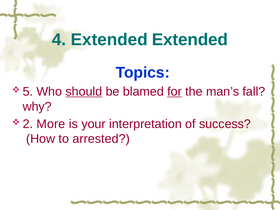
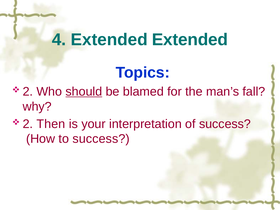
5: 5 -> 2 (28, 92)
for underline: present -> none (175, 92)
More: More -> Then (51, 124)
to arrested: arrested -> success (101, 139)
